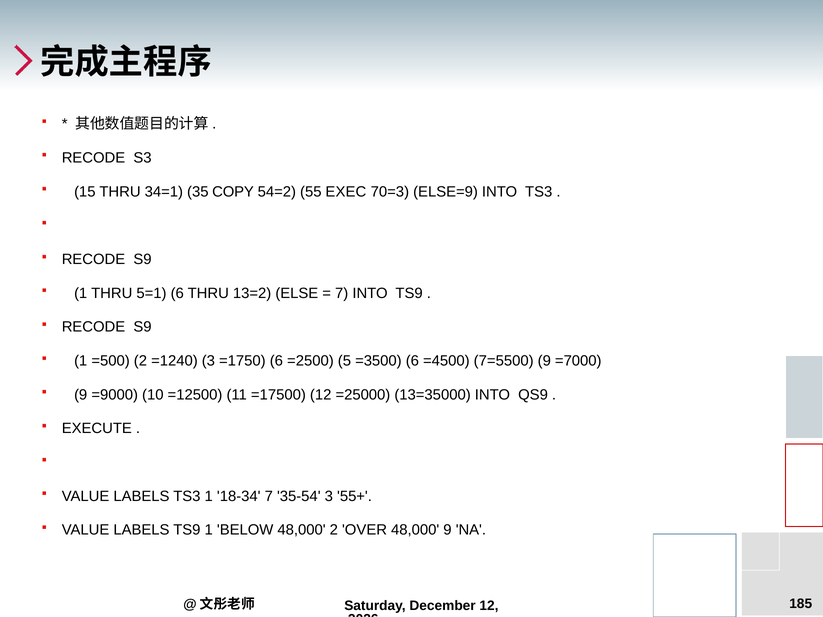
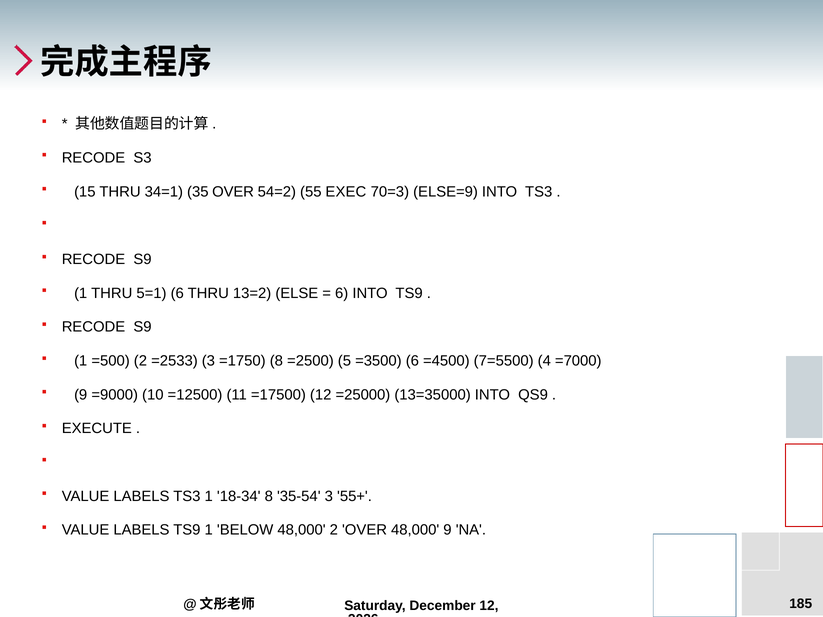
35 COPY: COPY -> OVER (233, 192)
7: 7 -> 6 (342, 293)
=1240: =1240 -> =2533 (174, 361)
=1750 6: 6 -> 8 (276, 361)
7=5500 9: 9 -> 4 (544, 361)
18-34 7: 7 -> 8 (269, 496)
